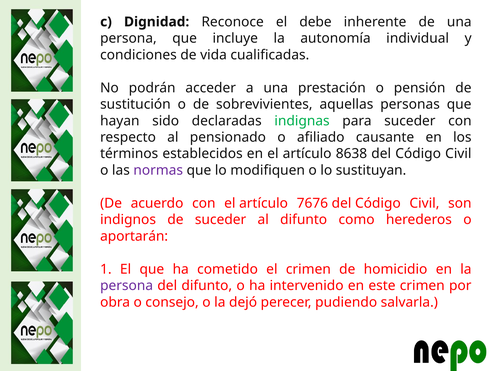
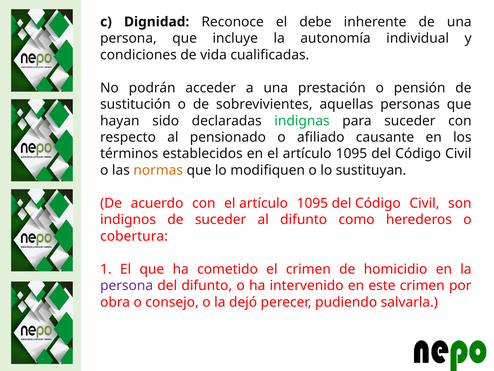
en el artículo 8638: 8638 -> 1095 (351, 154)
normas colour: purple -> orange (158, 170)
con el artículo 7676: 7676 -> 1095 (312, 203)
aportarán: aportarán -> cobertura (134, 236)
